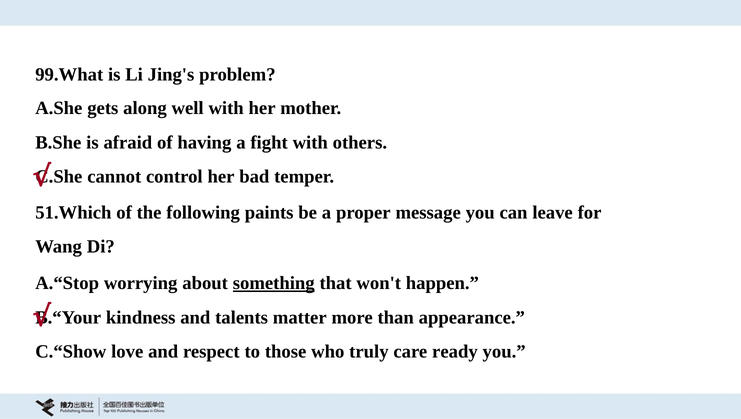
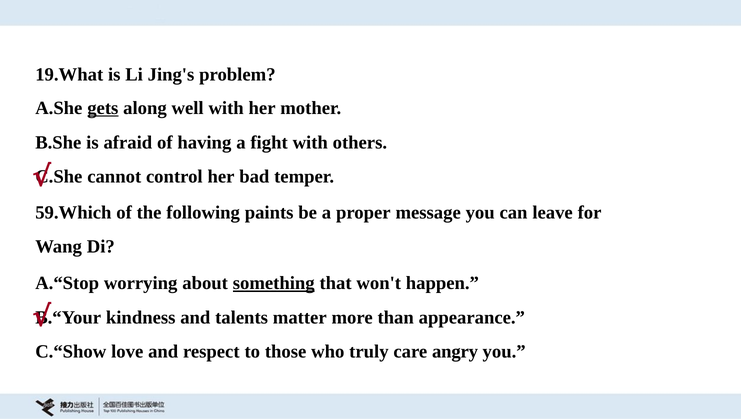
99.What: 99.What -> 19.What (69, 74)
gets underline: none -> present (103, 108)
51.Which: 51.Which -> 59.Which (73, 212)
ready: ready -> angry (455, 352)
